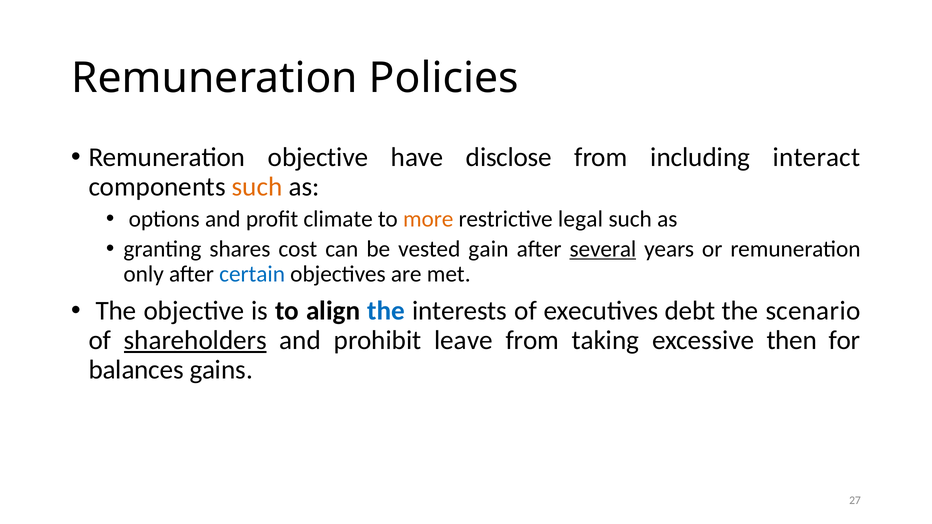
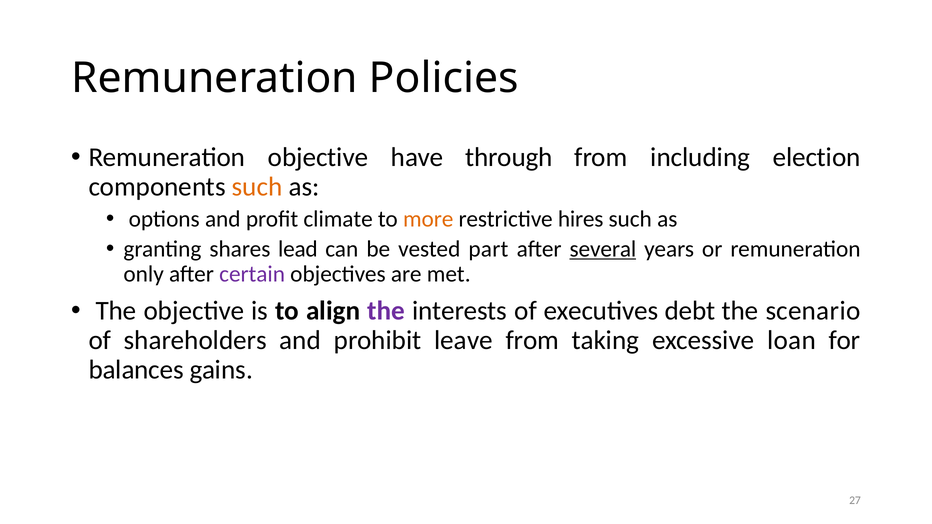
disclose: disclose -> through (509, 158)
interact: interact -> election (817, 158)
legal: legal -> hires (581, 219)
cost: cost -> lead (298, 249)
gain: gain -> part (488, 249)
certain colour: blue -> purple (252, 274)
the colour: blue -> purple (386, 311)
shareholders underline: present -> none (195, 341)
then: then -> loan (791, 341)
